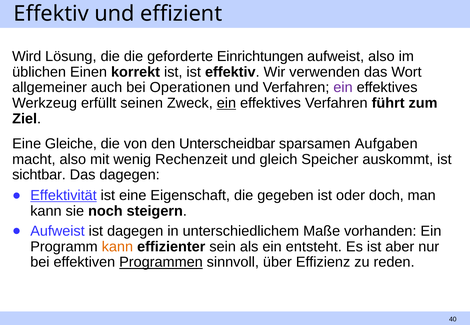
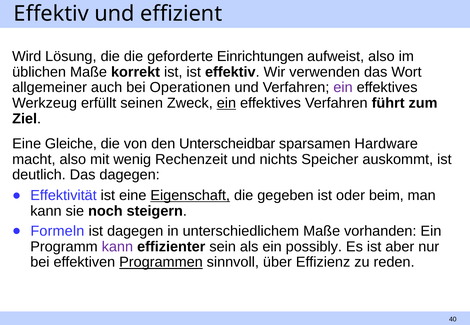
üblichen Einen: Einen -> Maße (89, 72)
Aufgaben: Aufgaben -> Hardware (386, 144)
gleich: gleich -> nichts (278, 159)
sichtbar: sichtbar -> deutlich (39, 175)
Effektivität underline: present -> none (63, 196)
Eigenschaft underline: none -> present (190, 196)
doch: doch -> beim (386, 196)
Aufweist: Aufweist -> Formeln (57, 231)
kann colour: orange -> purple (117, 247)
entsteht: entsteht -> possibly (314, 247)
